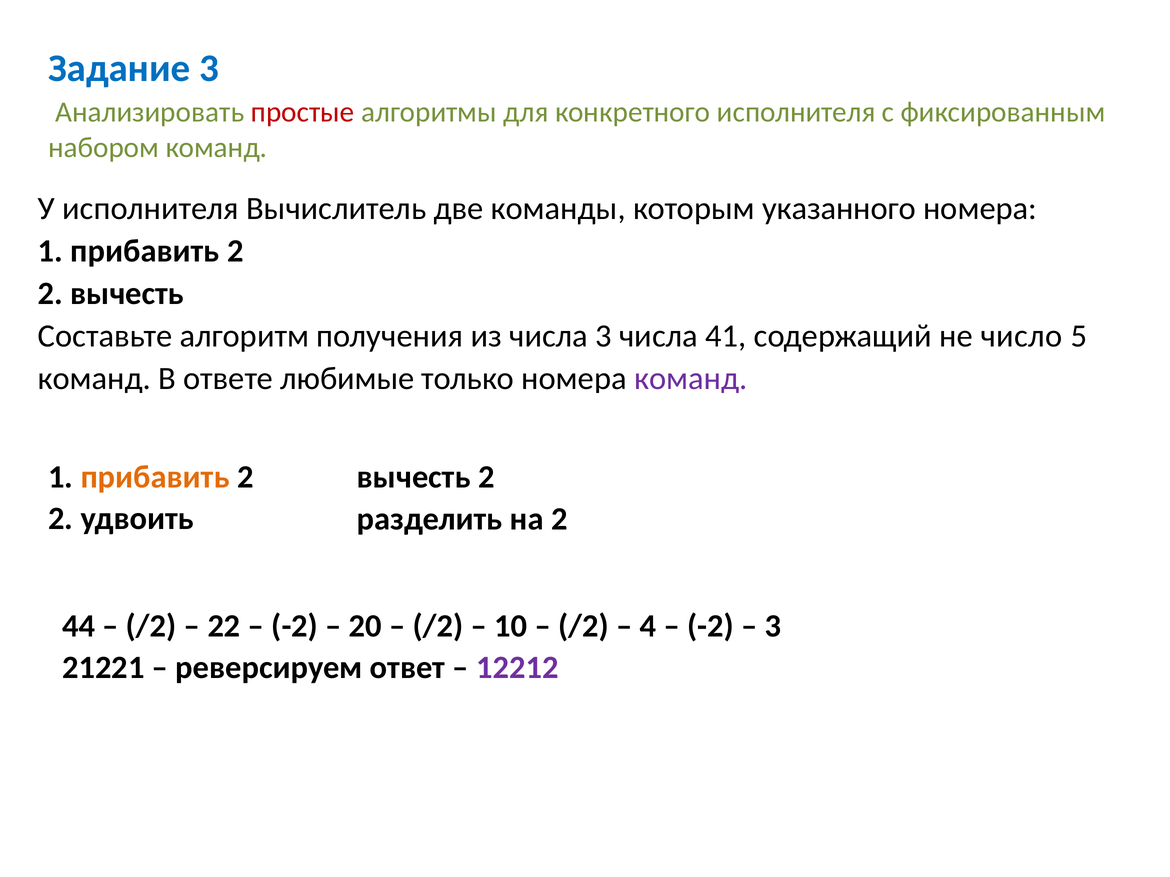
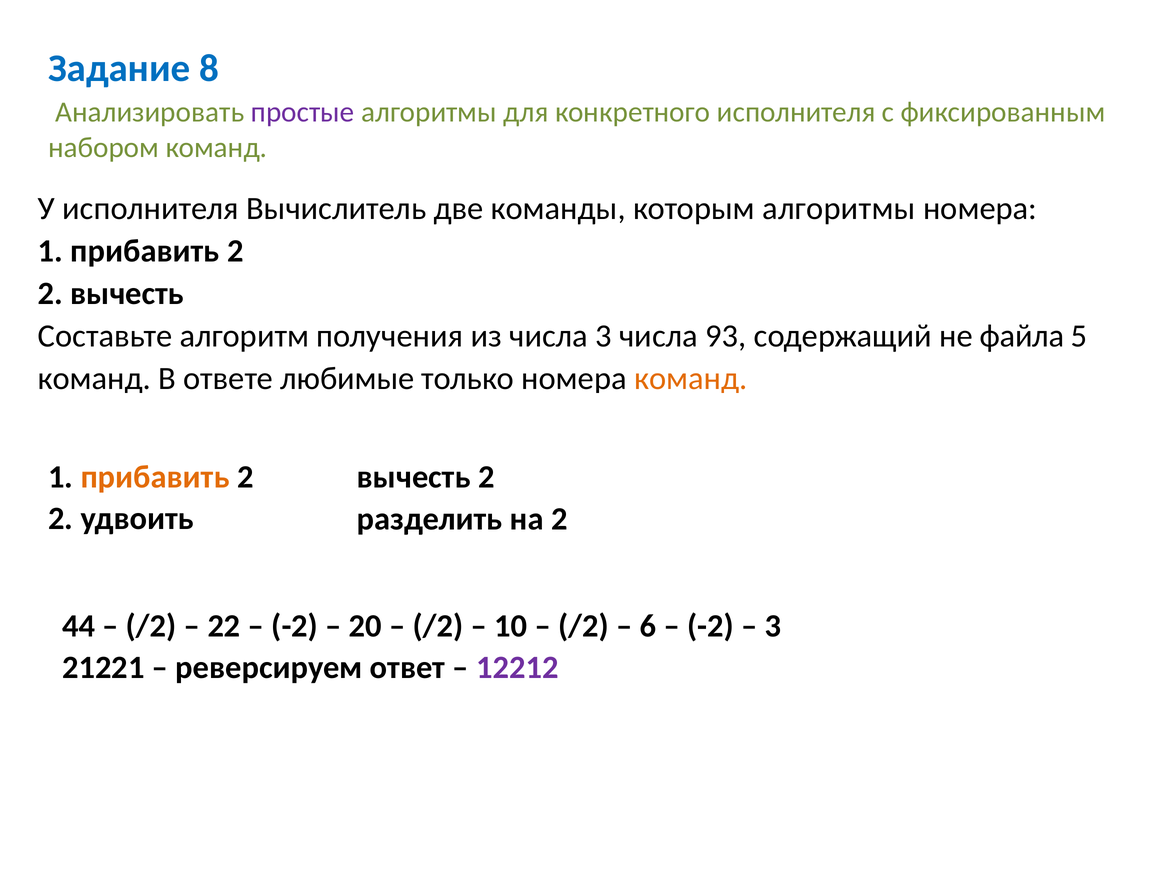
Задание 3: 3 -> 8 (209, 68)
простые colour: red -> purple (303, 112)
которым указанного: указанного -> алгоритмы (839, 208)
41: 41 -> 93 (726, 336)
число: число -> файла (1022, 336)
команд colour: purple -> orange (691, 379)
4: 4 -> 6 (648, 626)
